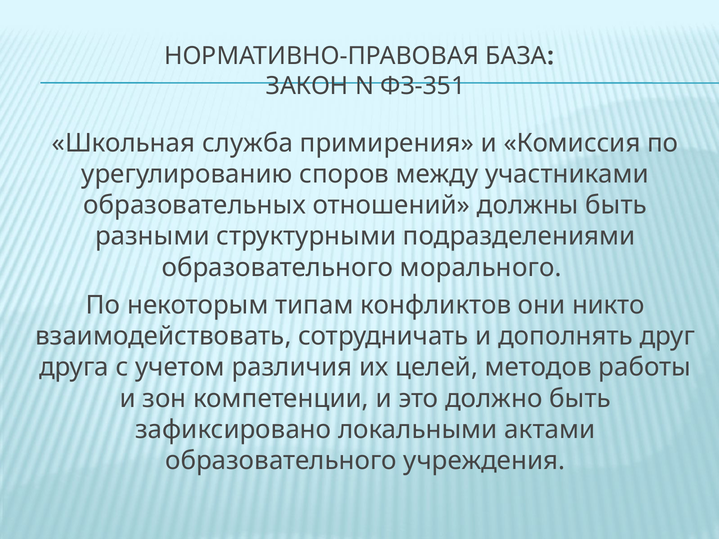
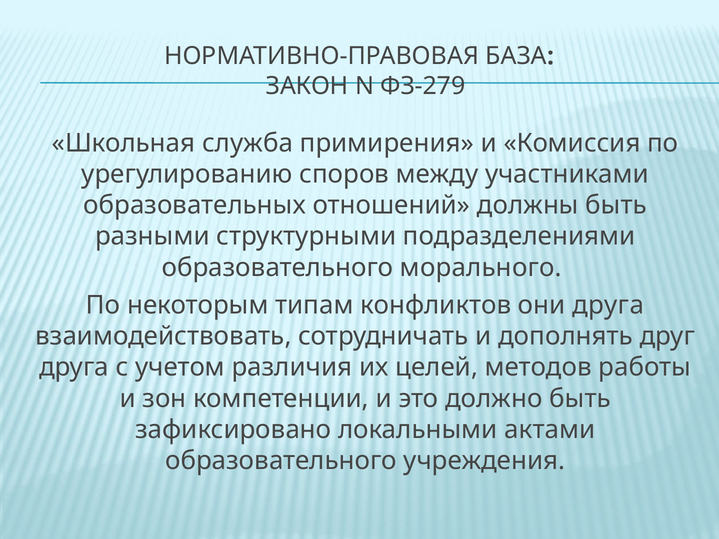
ФЗ-351: ФЗ-351 -> ФЗ-279 (423, 86)
они никто: никто -> друга (608, 305)
